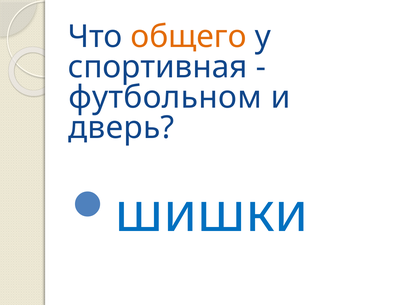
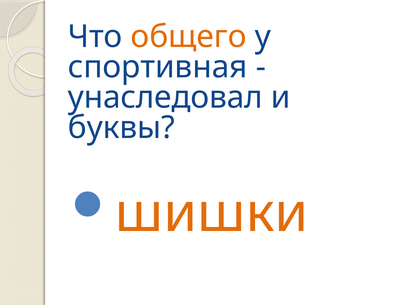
футбольном: футбольном -> унаследовал (165, 98)
дверь: дверь -> буквы (121, 128)
шишки colour: blue -> orange (212, 213)
